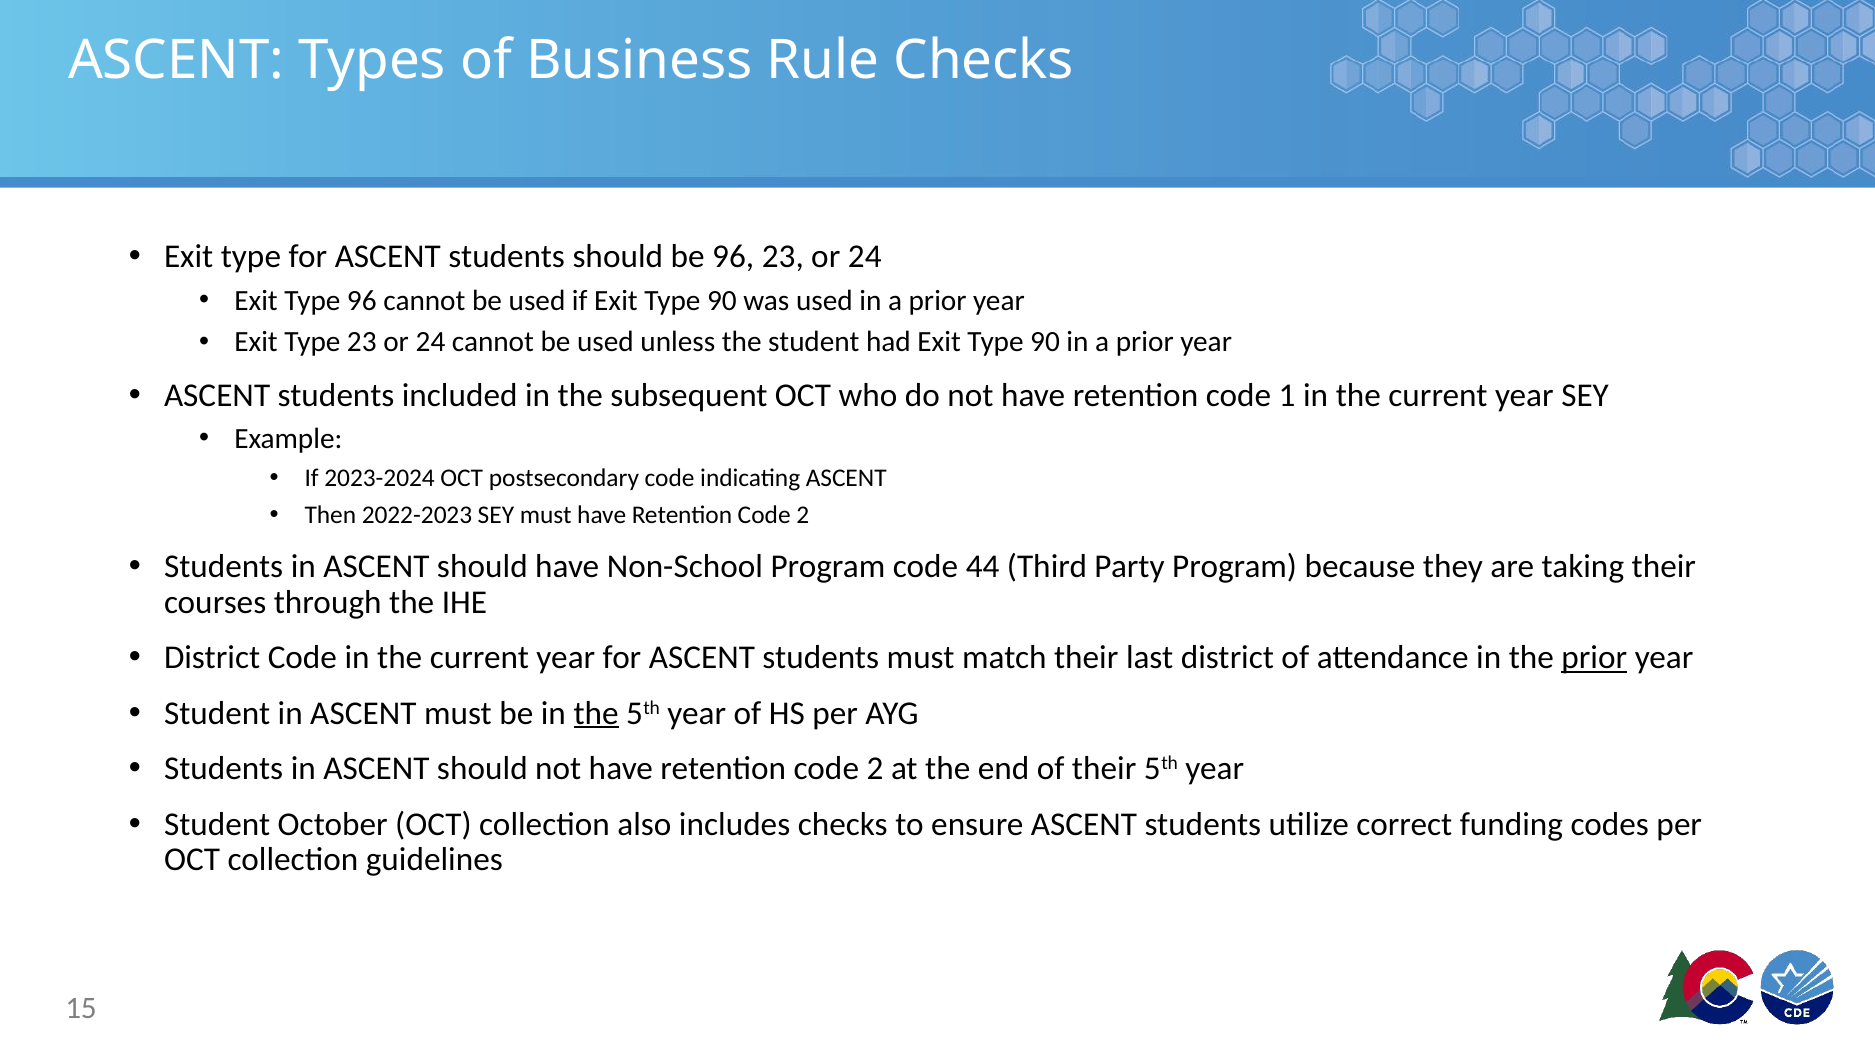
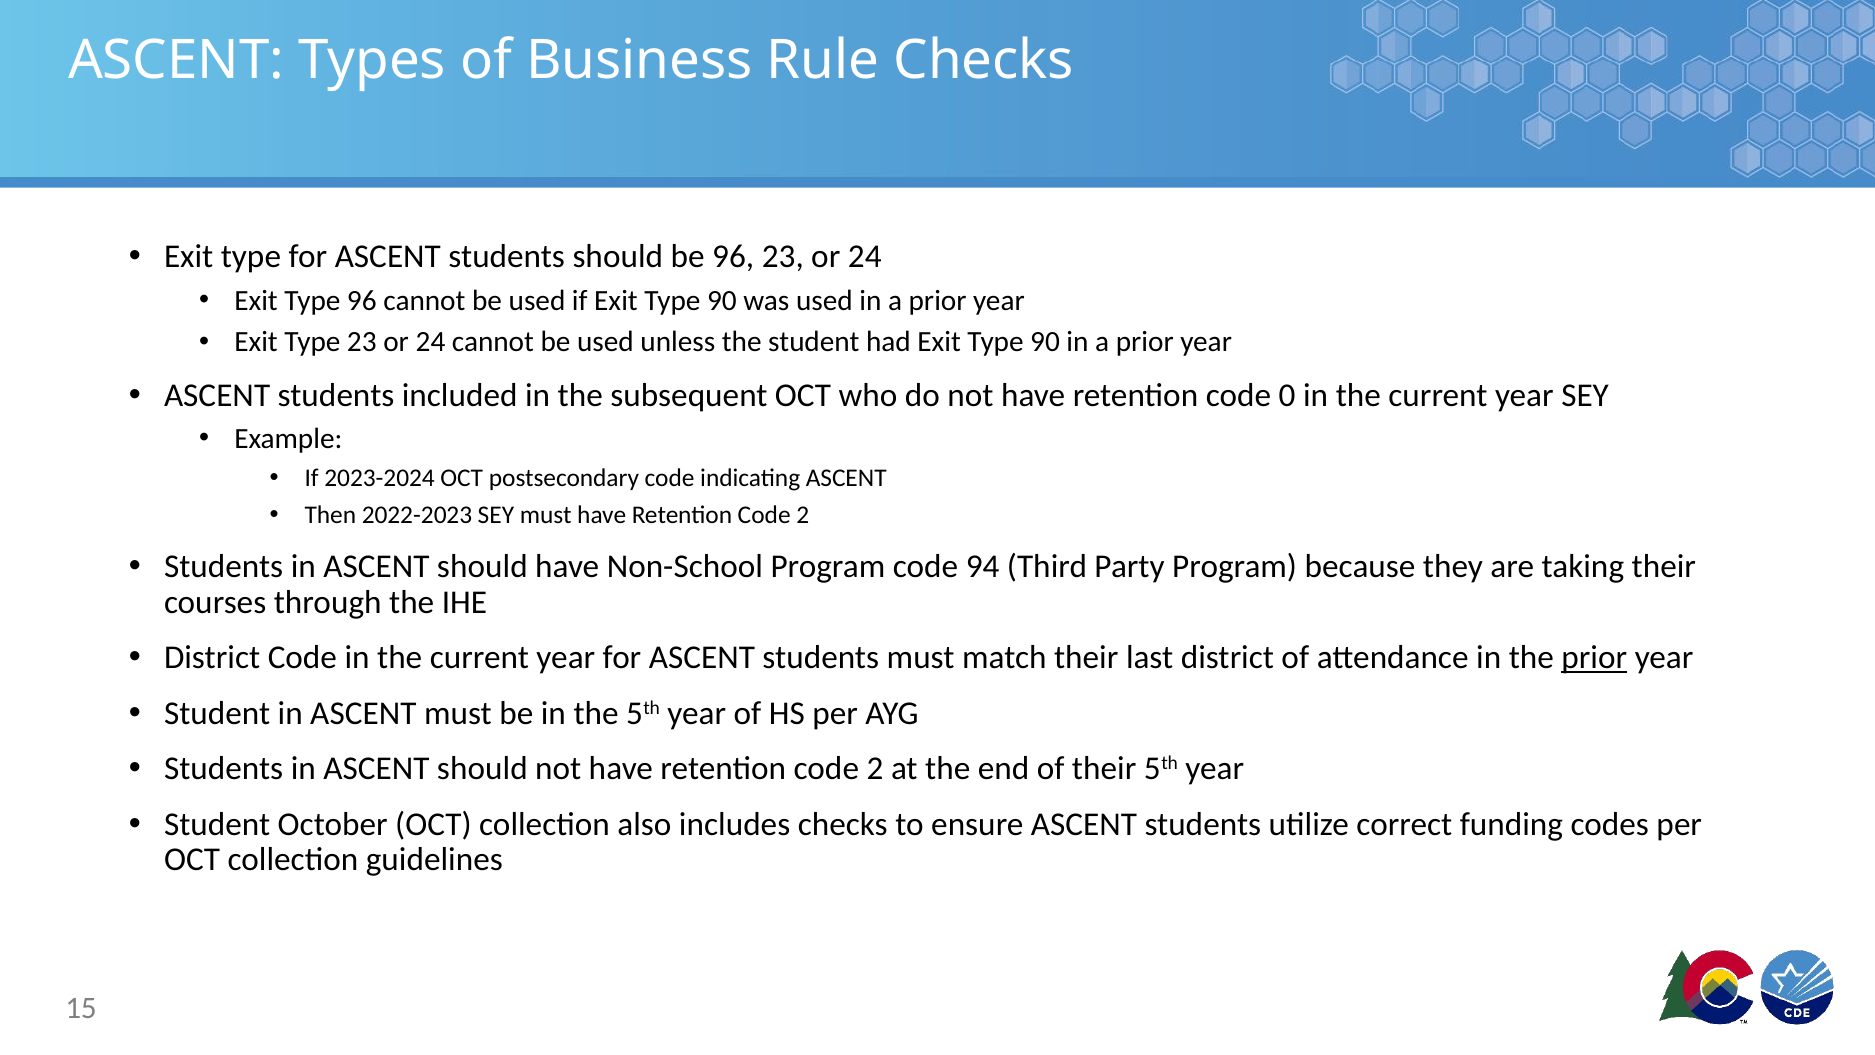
1: 1 -> 0 (1287, 395)
44: 44 -> 94 (983, 566)
the underline: present -> none (596, 713)
